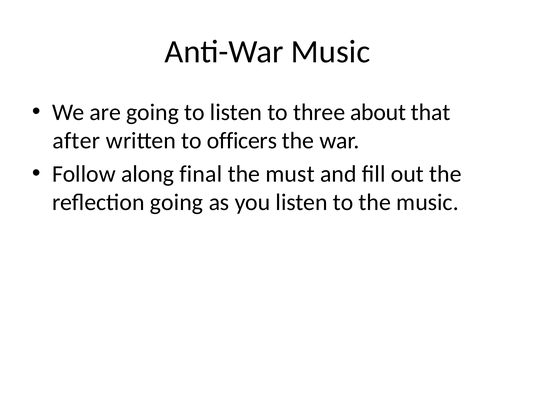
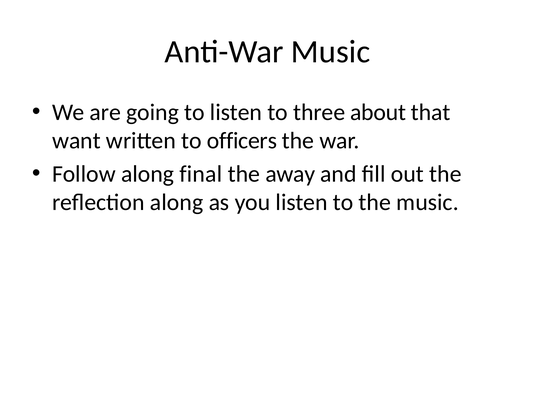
after: after -> want (76, 141)
must: must -> away (290, 174)
reflection going: going -> along (177, 203)
